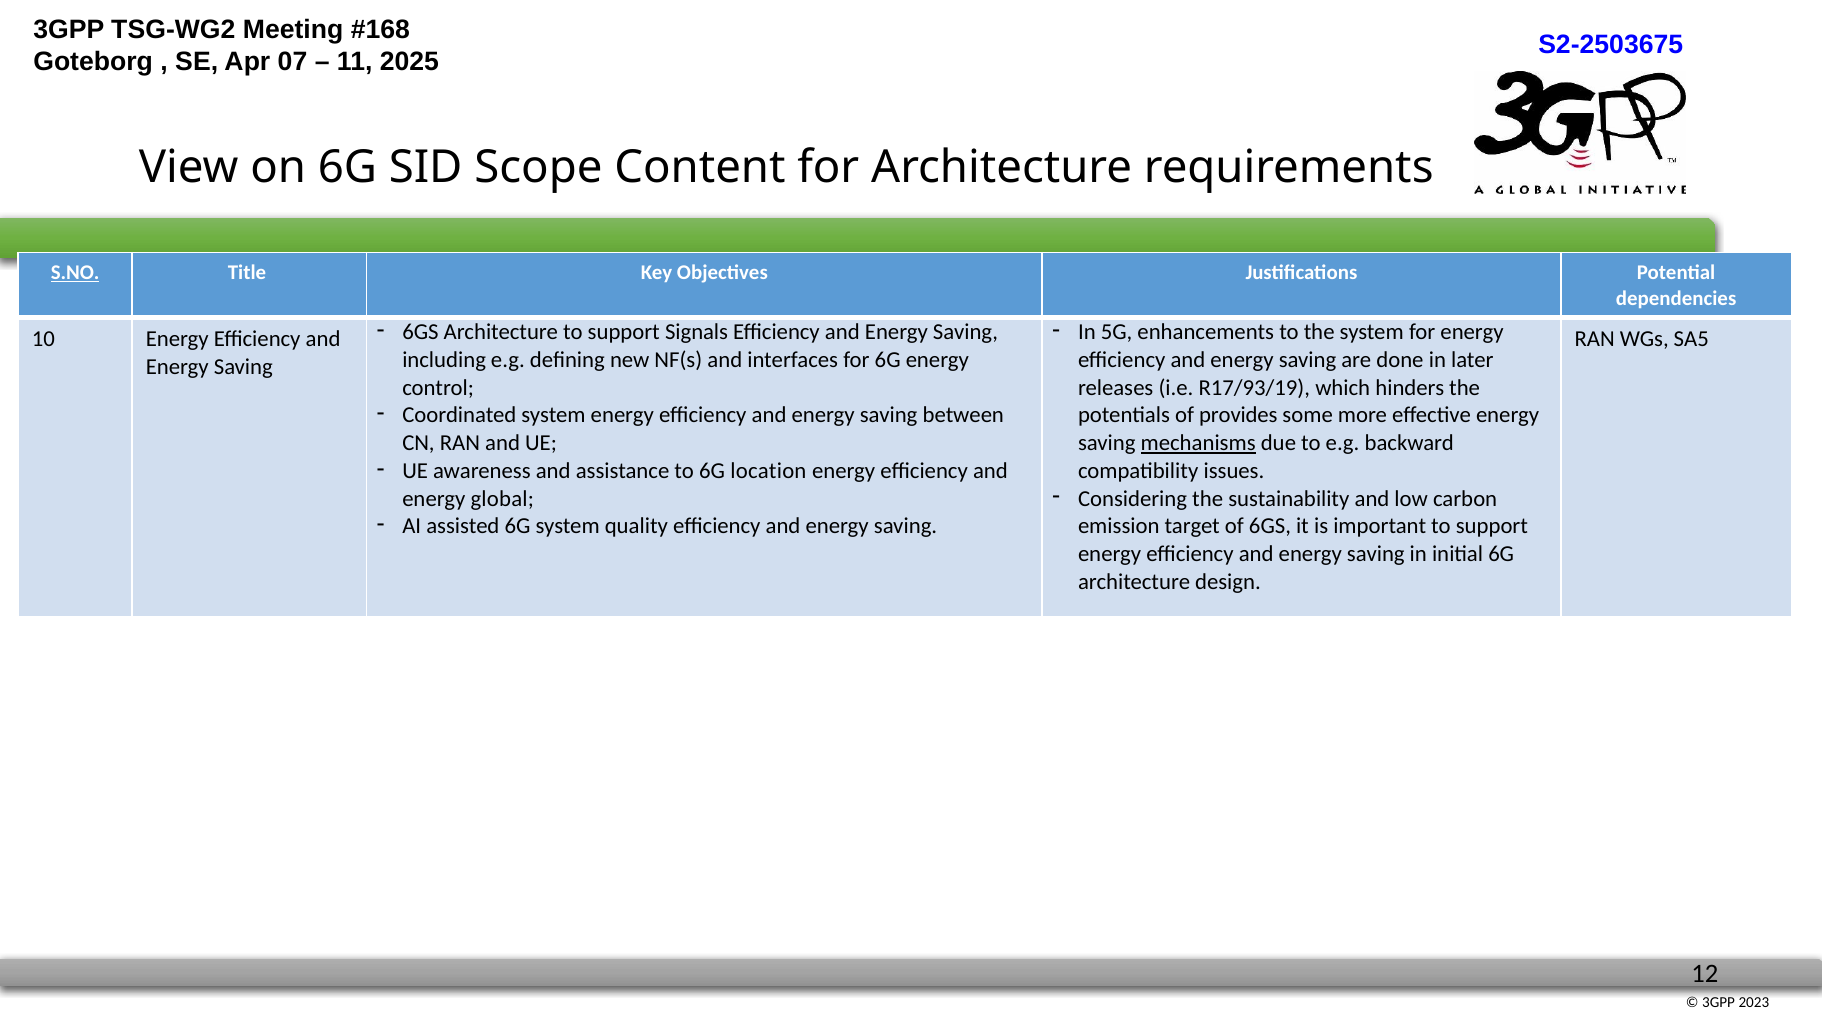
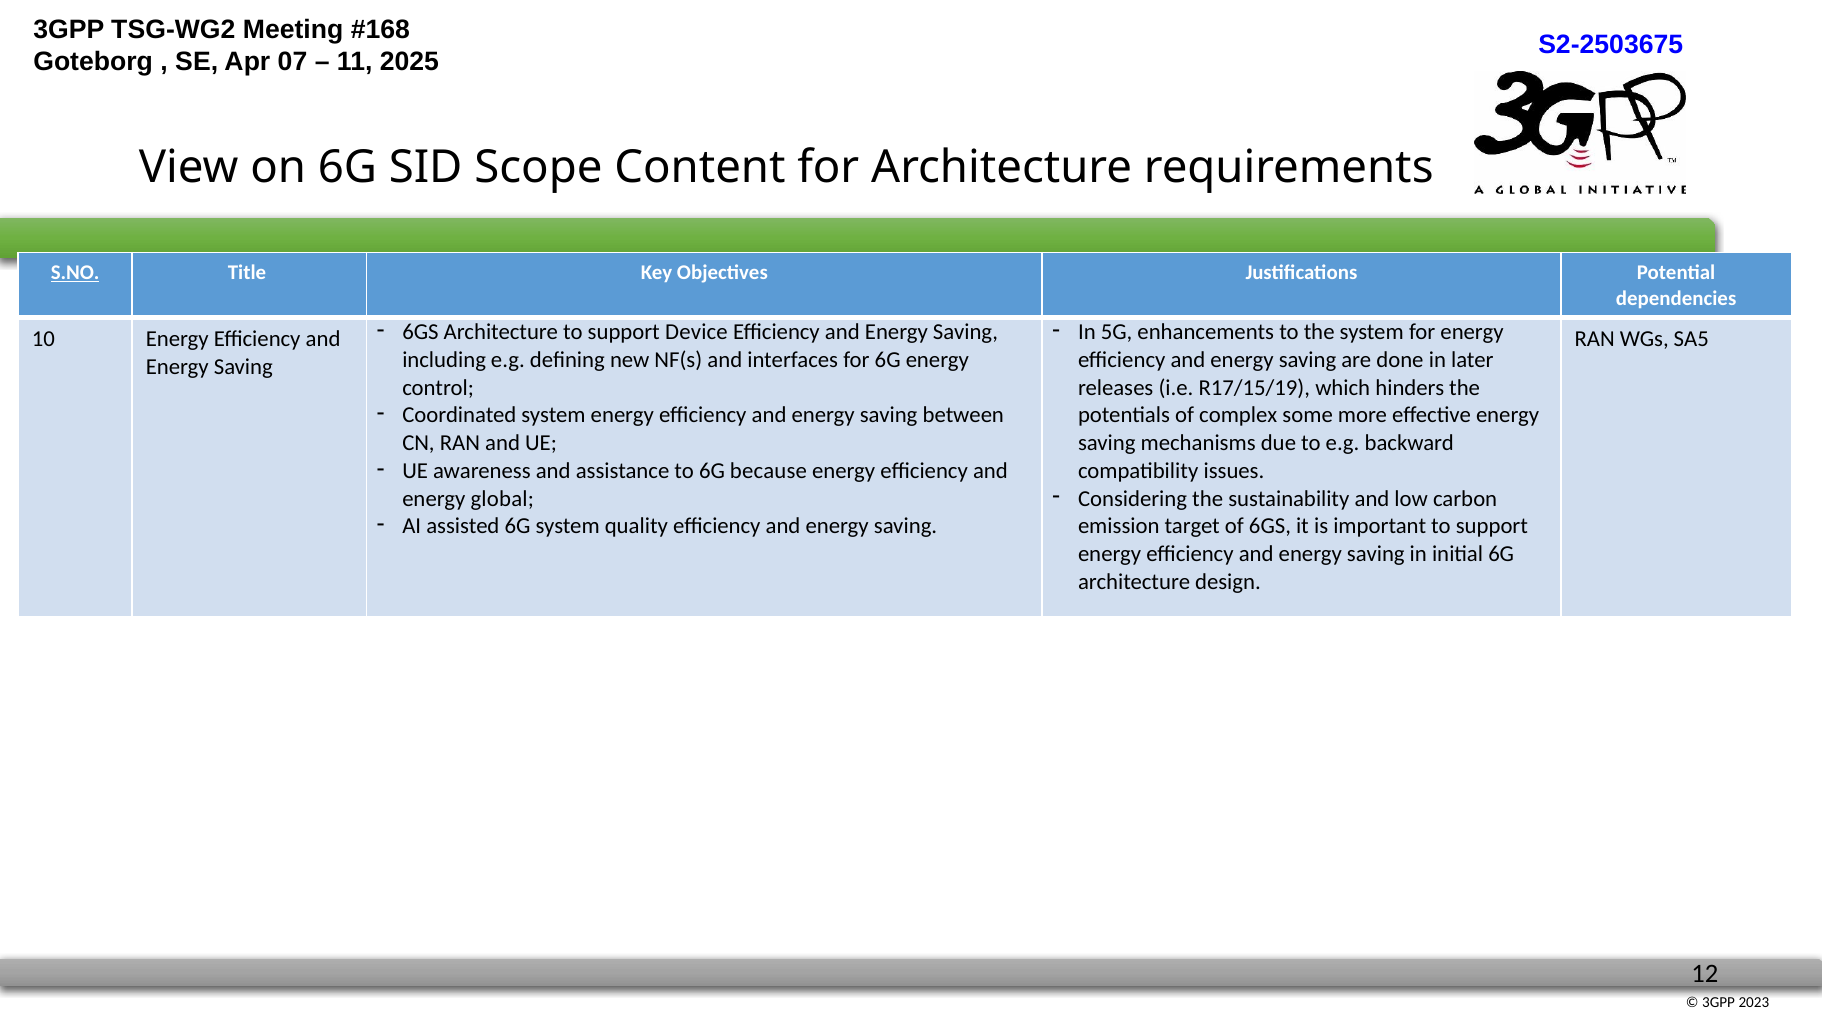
Signals: Signals -> Device (696, 332)
R17/93/19: R17/93/19 -> R17/15/19 (1254, 388)
provides: provides -> complex (1238, 415)
mechanisms underline: present -> none (1198, 443)
location: location -> because (768, 471)
